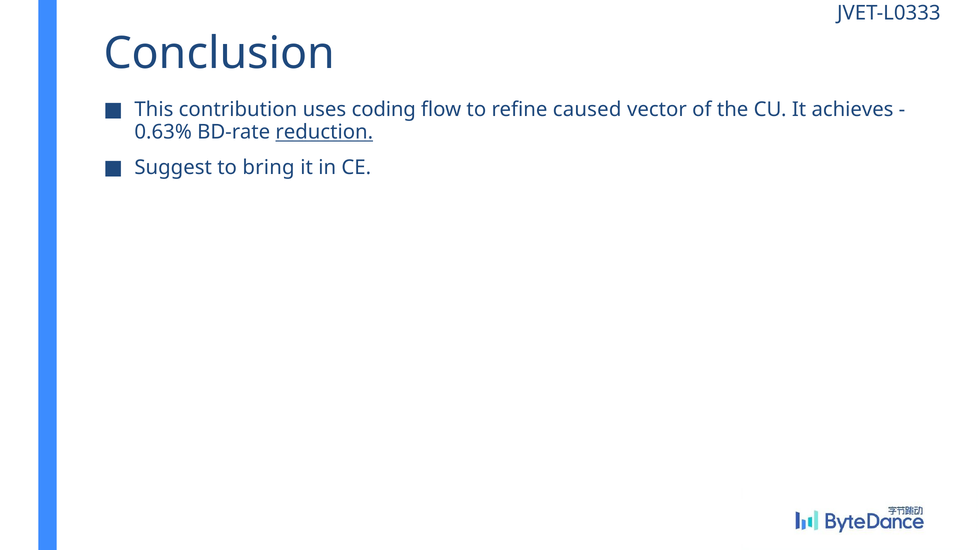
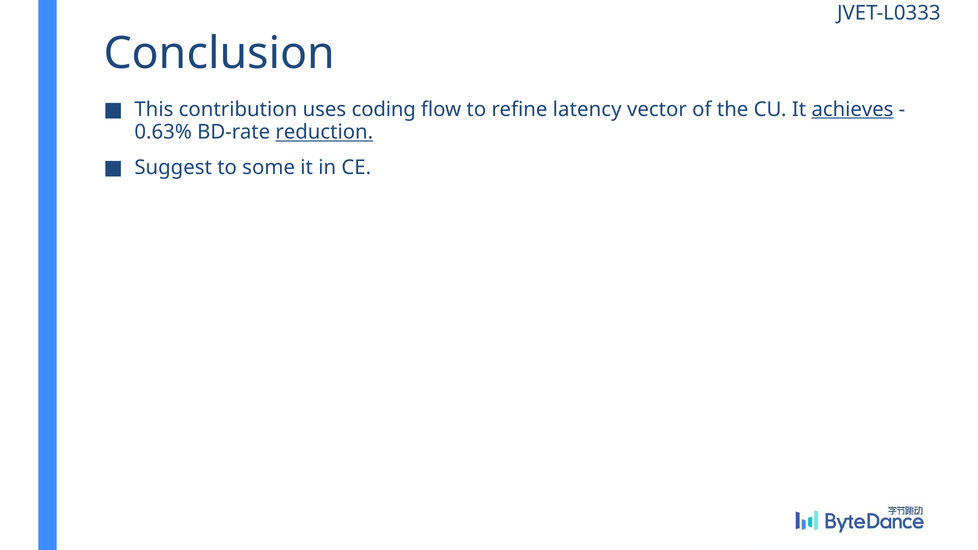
caused: caused -> latency (587, 109)
achieves underline: none -> present (853, 109)
bring: bring -> some (269, 168)
